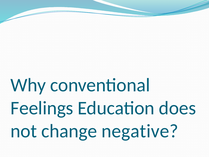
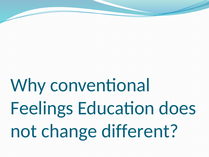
negative: negative -> different (140, 131)
